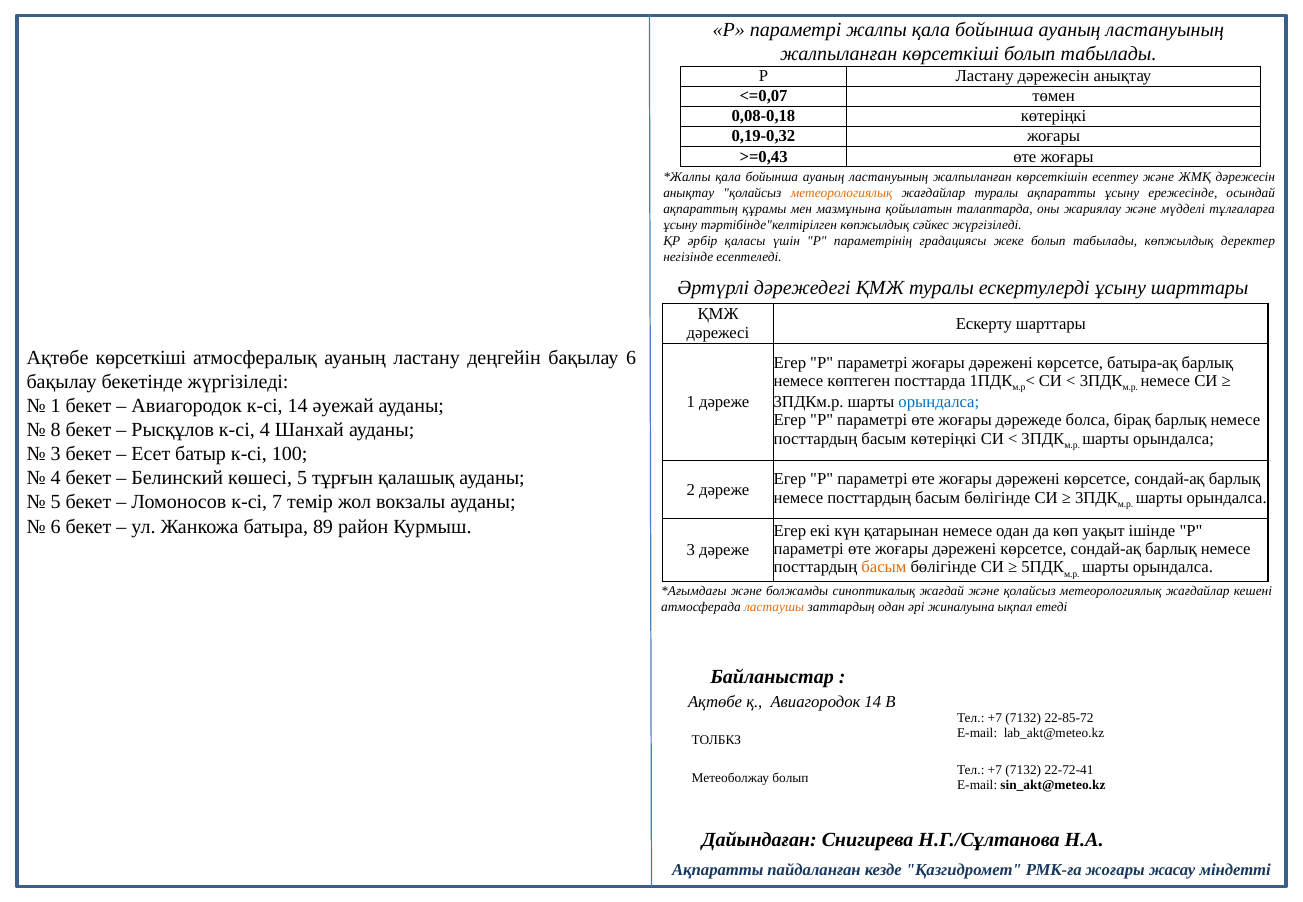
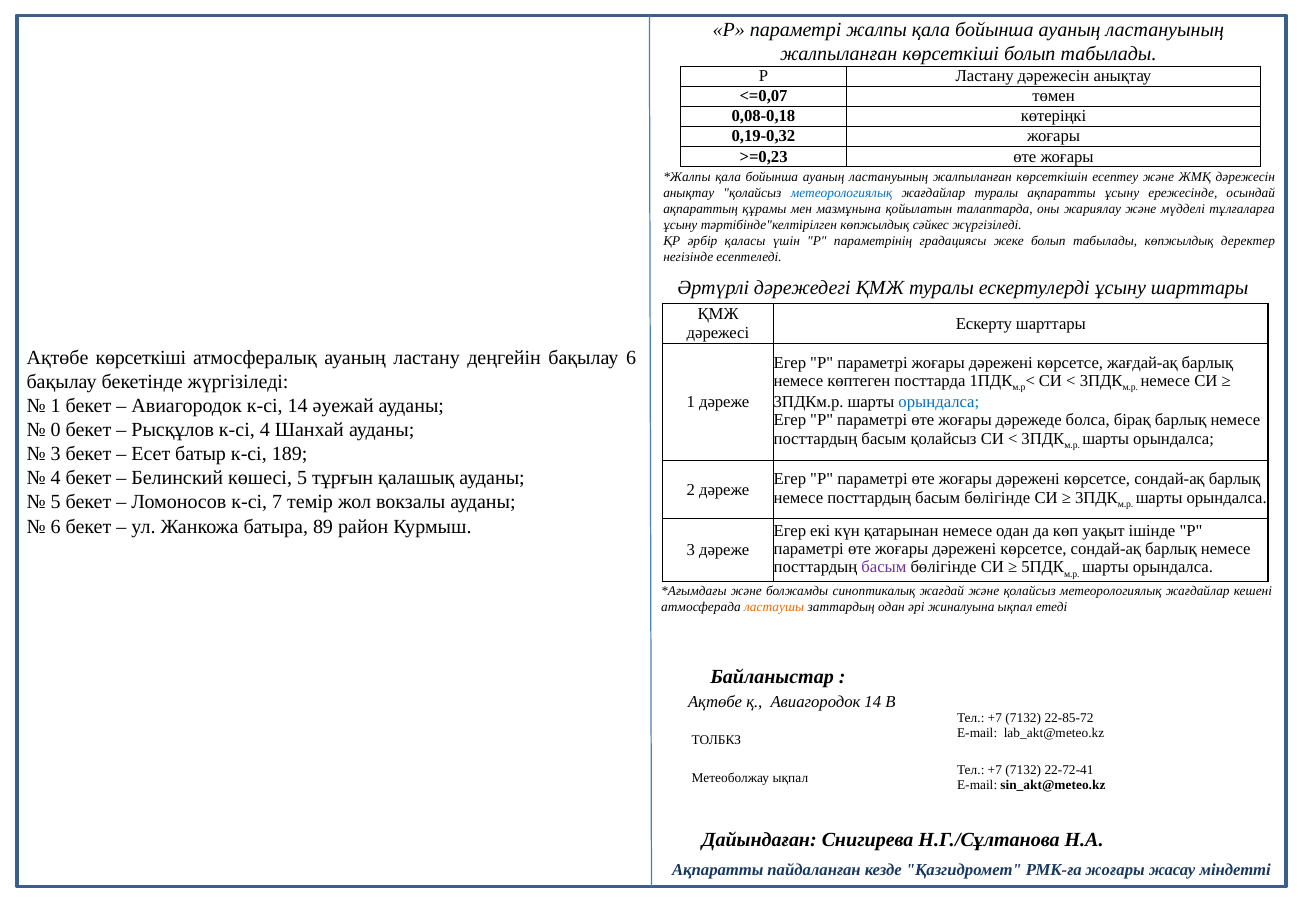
>=0,43: >=0,43 -> >=0,23 (764, 157)
метеорологиялық colour: orange -> blue (842, 193)
батыра-ақ: батыра-ақ -> жағдай-ақ (1142, 363)
8: 8 -> 0 (56, 430)
басым көтеріңкі: көтеріңкі -> қолайсыз (944, 439)
100: 100 -> 189 (290, 454)
басым colour: orange -> purple (884, 567)
Метеоболжау болып: болып -> ықпал (790, 778)
